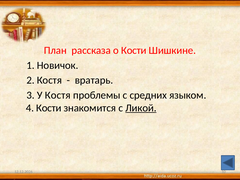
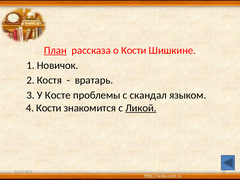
План underline: none -> present (55, 50)
У Костя: Костя -> Косте (58, 95)
средних: средних -> скандал (148, 95)
